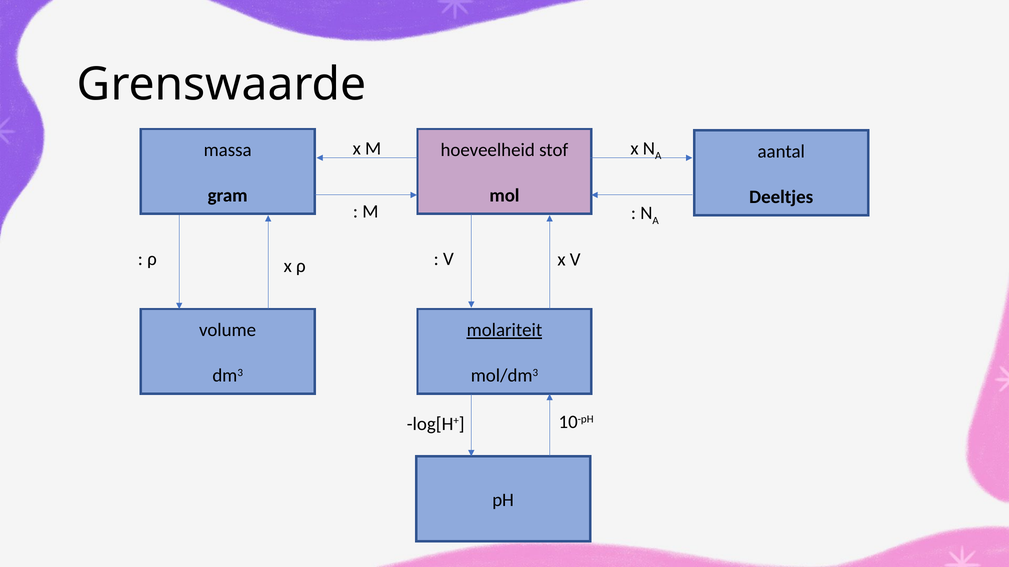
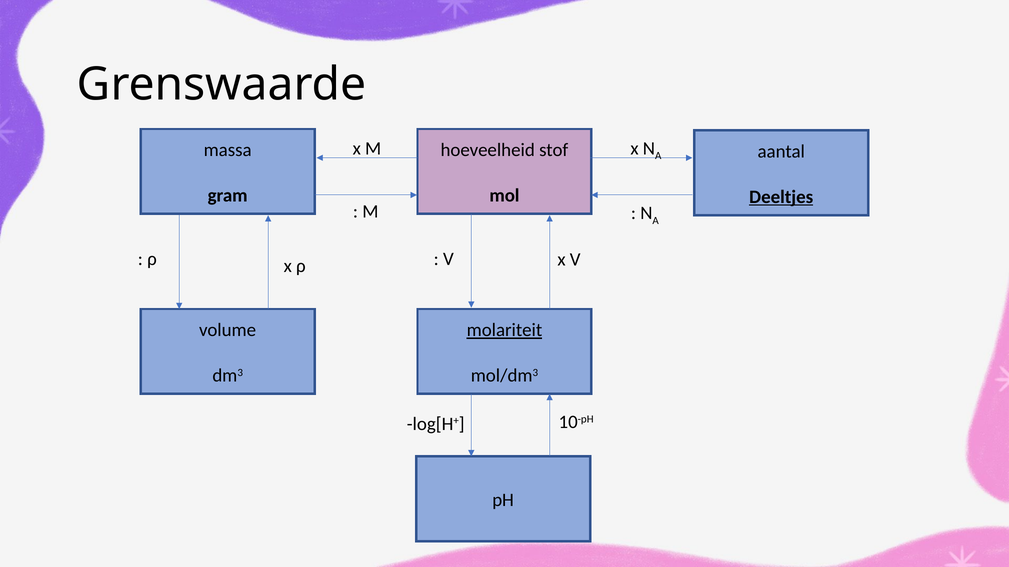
Deeltjes underline: none -> present (781, 197)
